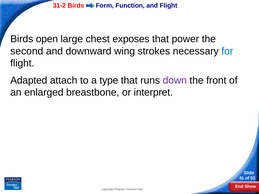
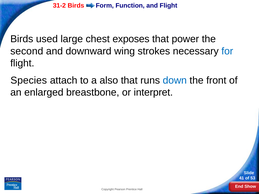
open: open -> used (47, 39)
Adapted: Adapted -> Species (29, 80)
type: type -> also (109, 80)
down colour: purple -> blue (175, 80)
